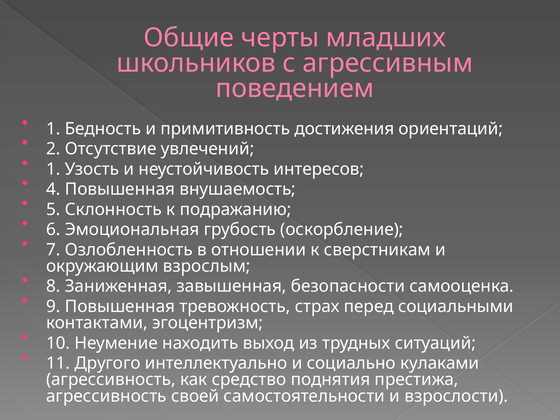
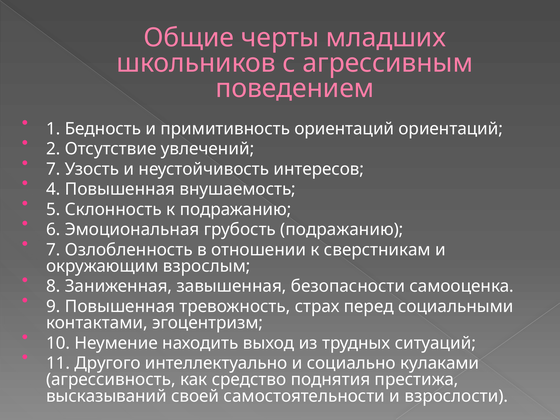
примитивность достижения: достижения -> ориентаций (344, 129)
1: 1 -> 7 (53, 169)
грубость оскорбление: оскорбление -> подражанию (342, 230)
агрессивность: агрессивность -> высказываний (106, 396)
